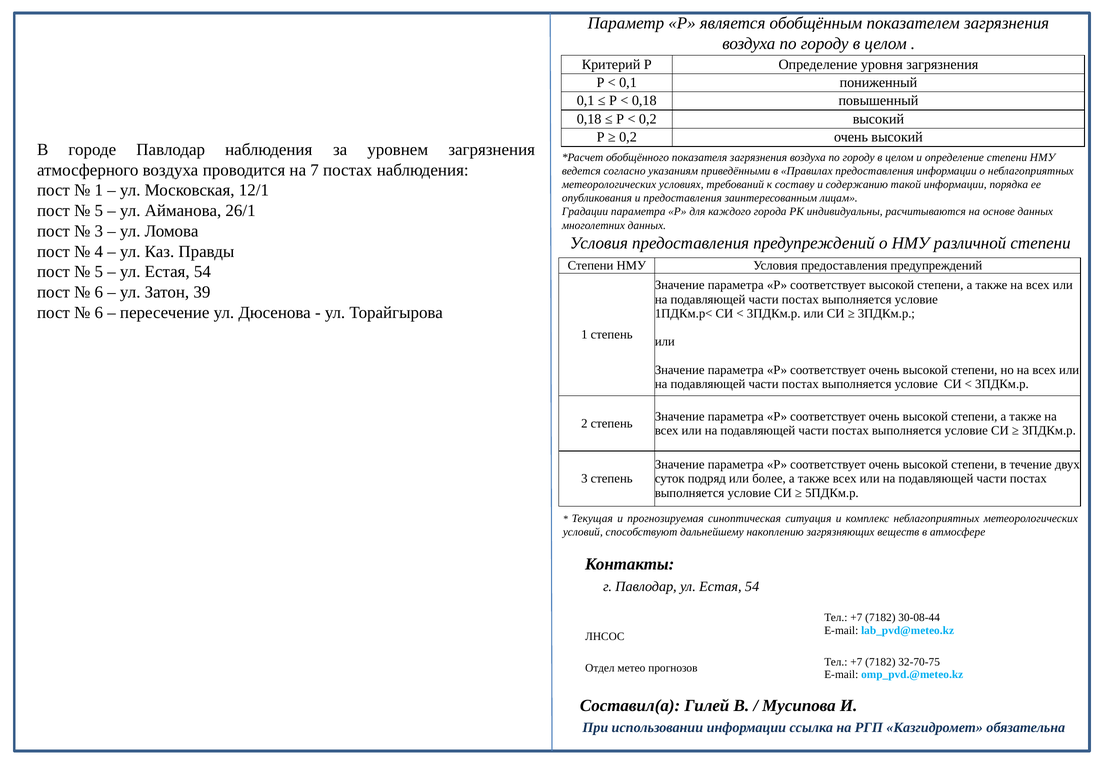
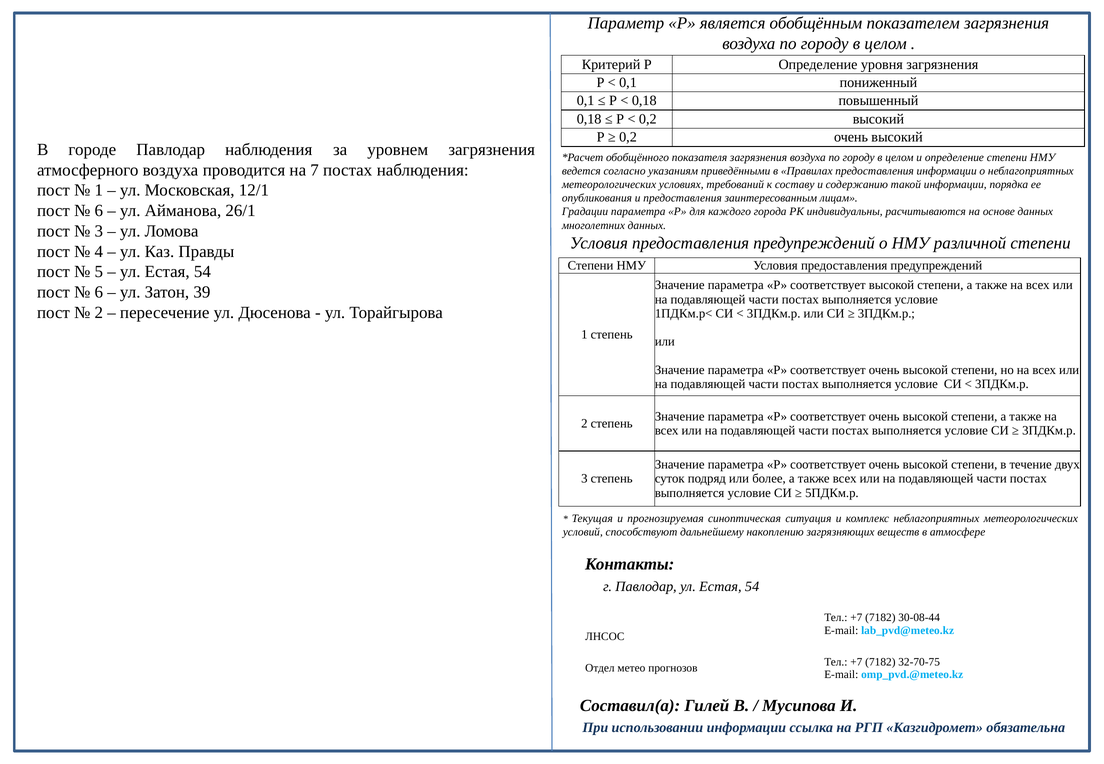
5: 5 -> 6 (99, 211)
6: 6 -> 2 (99, 313)
